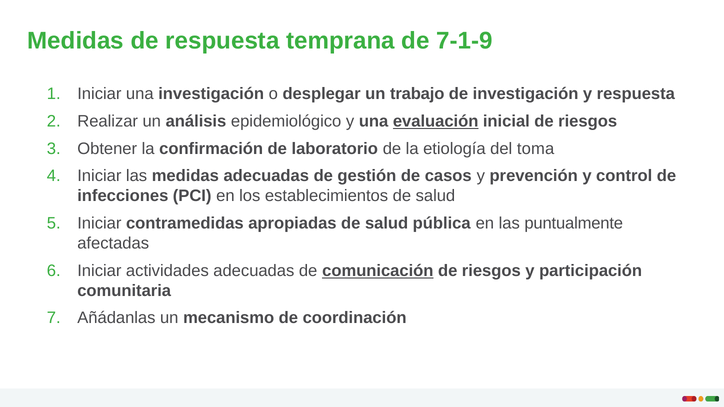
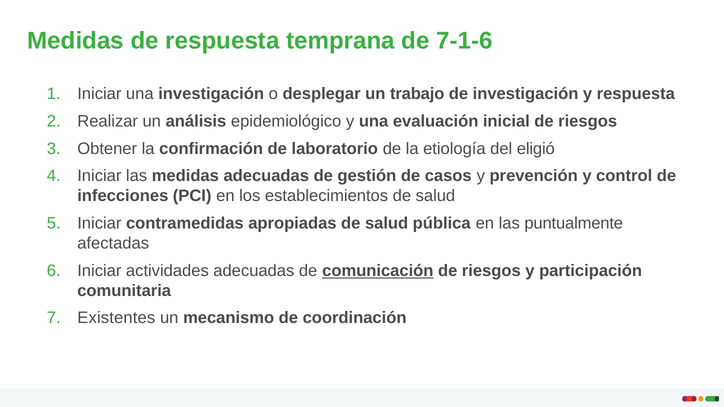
7-1-9: 7-1-9 -> 7-1-6 (464, 41)
evaluación underline: present -> none (436, 121)
toma: toma -> eligió (536, 149)
Añádanlas: Añádanlas -> Existentes (116, 318)
